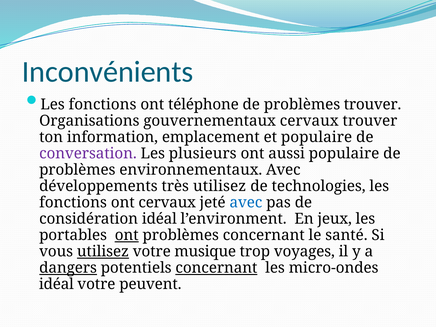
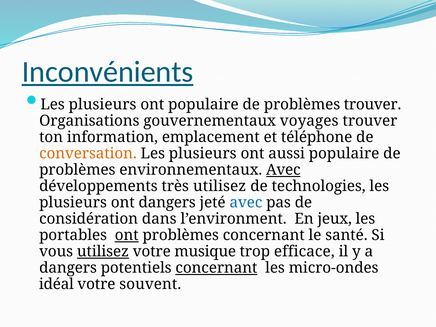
Inconvénients underline: none -> present (108, 72)
fonctions: fonctions -> plusieurs (103, 105)
ont téléphone: téléphone -> populaire (203, 105)
gouvernementaux cervaux: cervaux -> voyages (309, 121)
et populaire: populaire -> téléphone (317, 137)
conversation colour: purple -> orange (88, 154)
Avec underline: none -> present (283, 170)
fonctions: fonctions -> plusieurs (73, 203)
ont cervaux: cervaux -> dangers (167, 203)
considération idéal: idéal -> dans (159, 219)
voyages: voyages -> efficace (304, 252)
dangers underline: present -> none (68, 268)
peuvent: peuvent -> souvent (150, 284)
